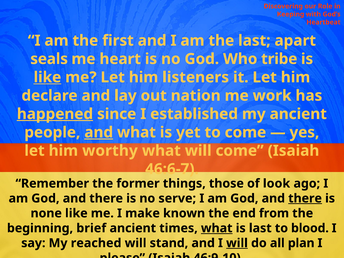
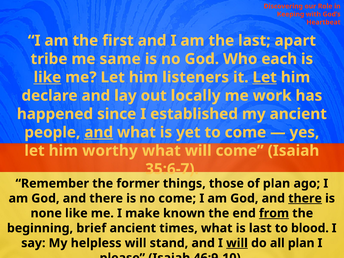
seals: seals -> tribe (49, 59)
heart: heart -> same (120, 59)
tribe: tribe -> each (279, 59)
Let underline: none -> present (265, 77)
nation: nation -> locally (196, 96)
happened underline: present -> none (55, 114)
46:6-7: 46:6-7 -> 35:6-7 (172, 169)
of look: look -> plan (277, 183)
no serve: serve -> come (177, 198)
from underline: none -> present (274, 213)
what underline: present -> none (217, 228)
reached: reached -> helpless (96, 243)
